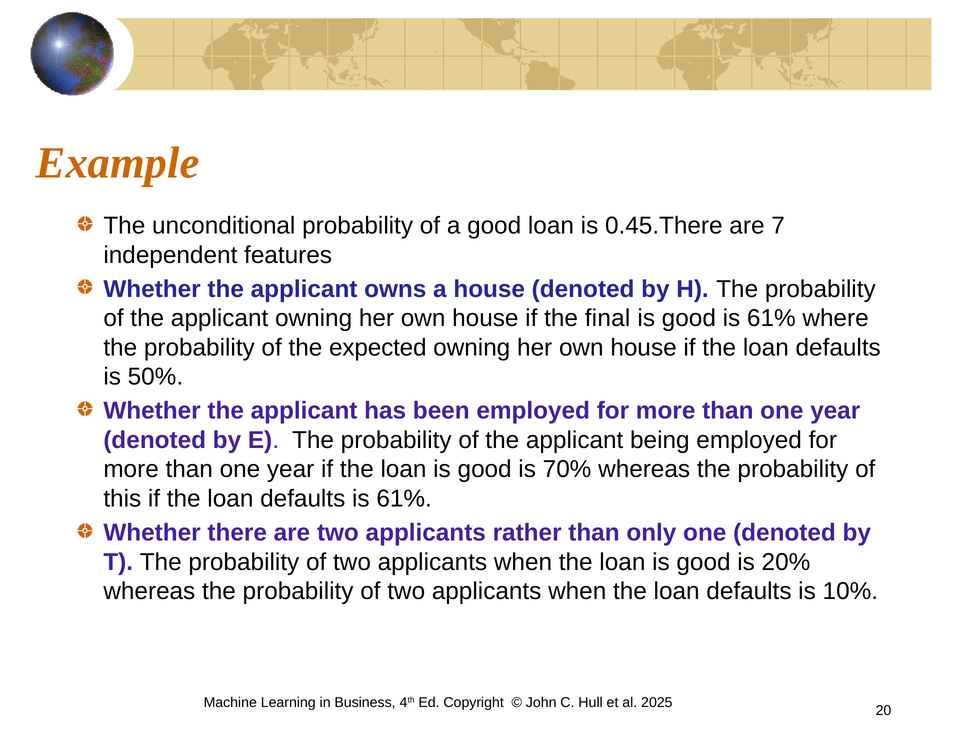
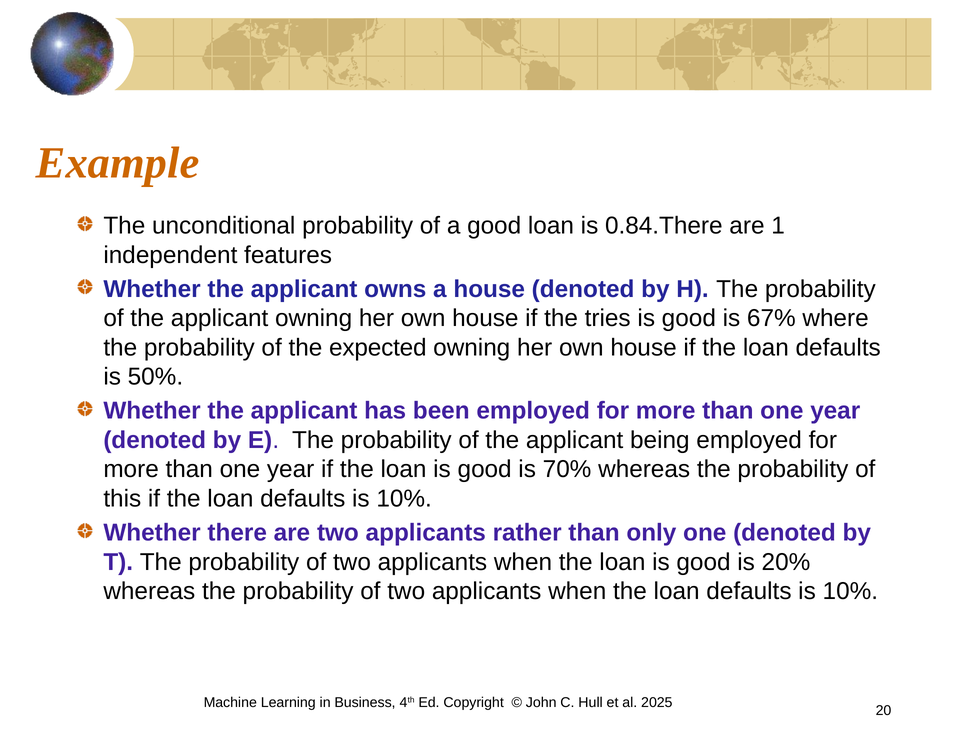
0.45.There: 0.45.There -> 0.84.There (664, 226)
7: 7 -> 1 (778, 226)
final: final -> tries (608, 318)
good is 61%: 61% -> 67% (771, 318)
61%: 61% -> 10% (404, 498)
